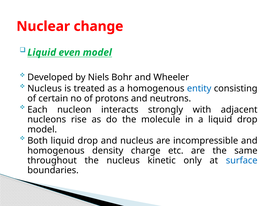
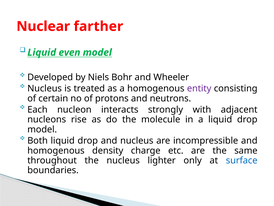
change: change -> farther (98, 26)
entity colour: blue -> purple (199, 88)
kinetic: kinetic -> lighter (162, 160)
